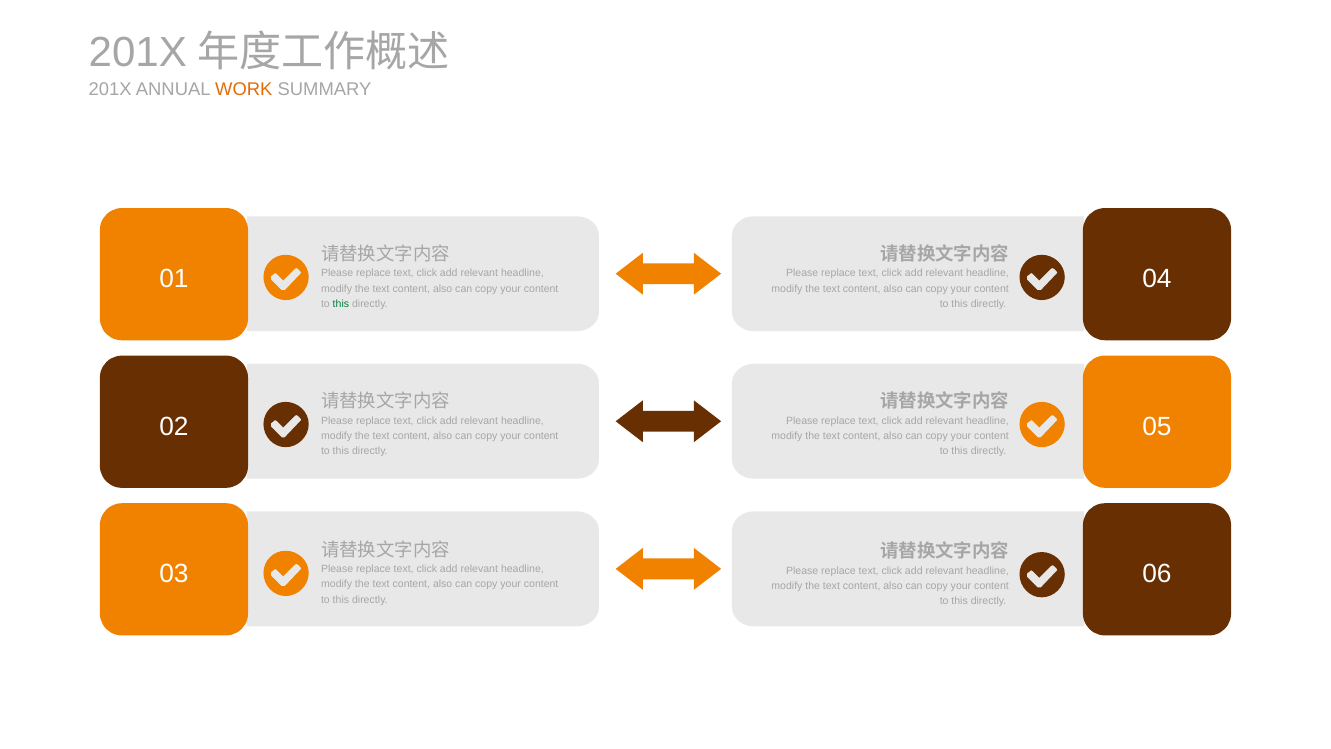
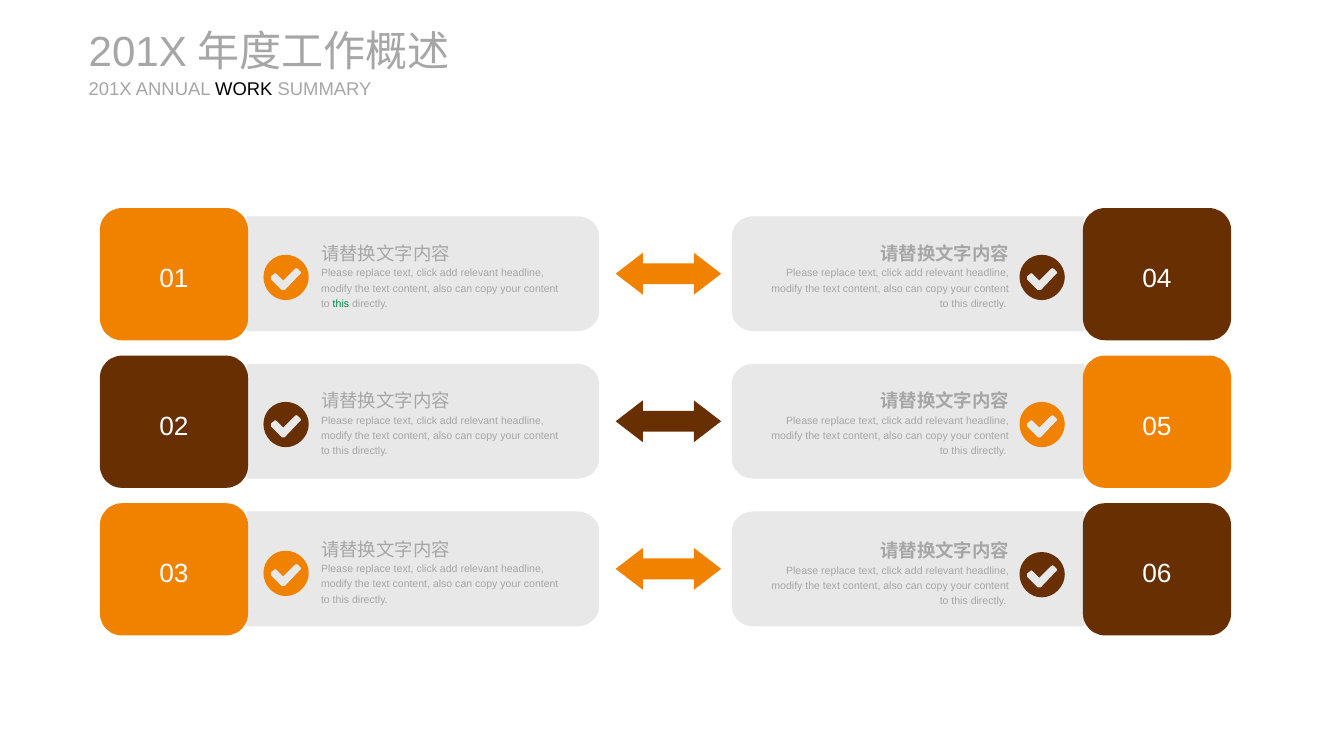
WORK colour: orange -> black (244, 89)
